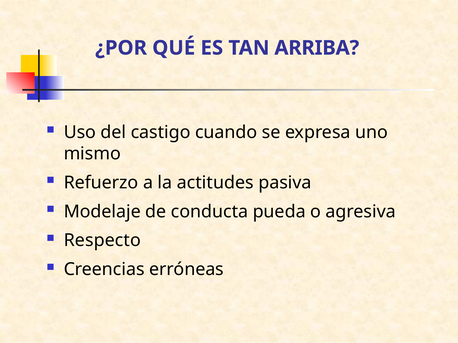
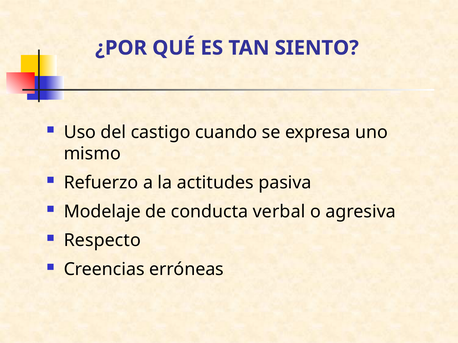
ARRIBA: ARRIBA -> SIENTO (317, 48)
pueda: pueda -> verbal (279, 212)
